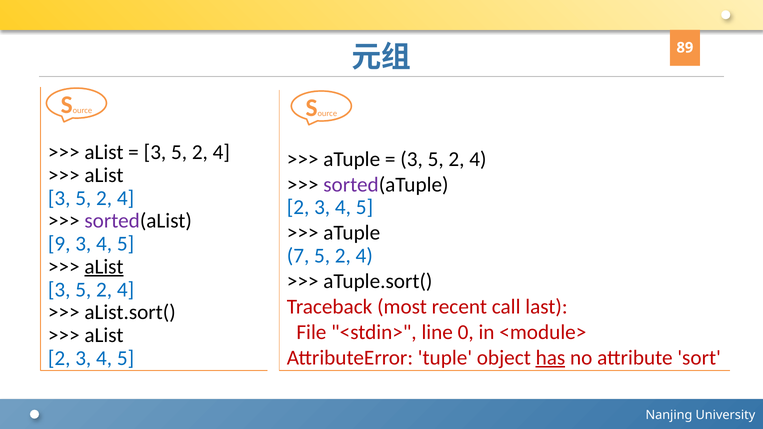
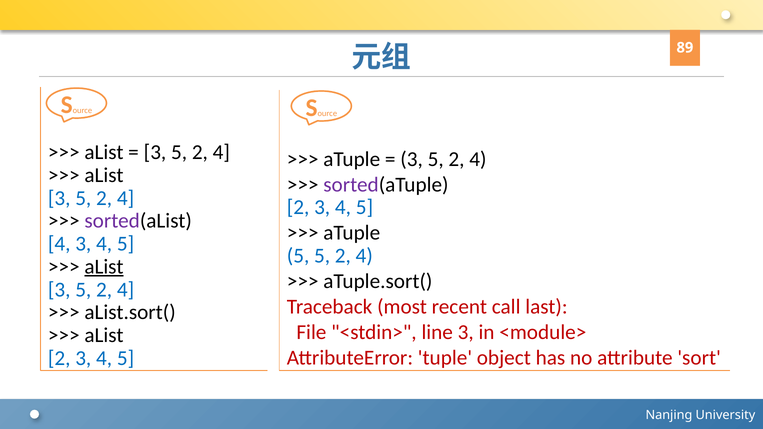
9: 9 -> 4 (59, 244)
7: 7 -> 5 (298, 256)
line 0: 0 -> 3 (466, 332)
has underline: present -> none (550, 358)
